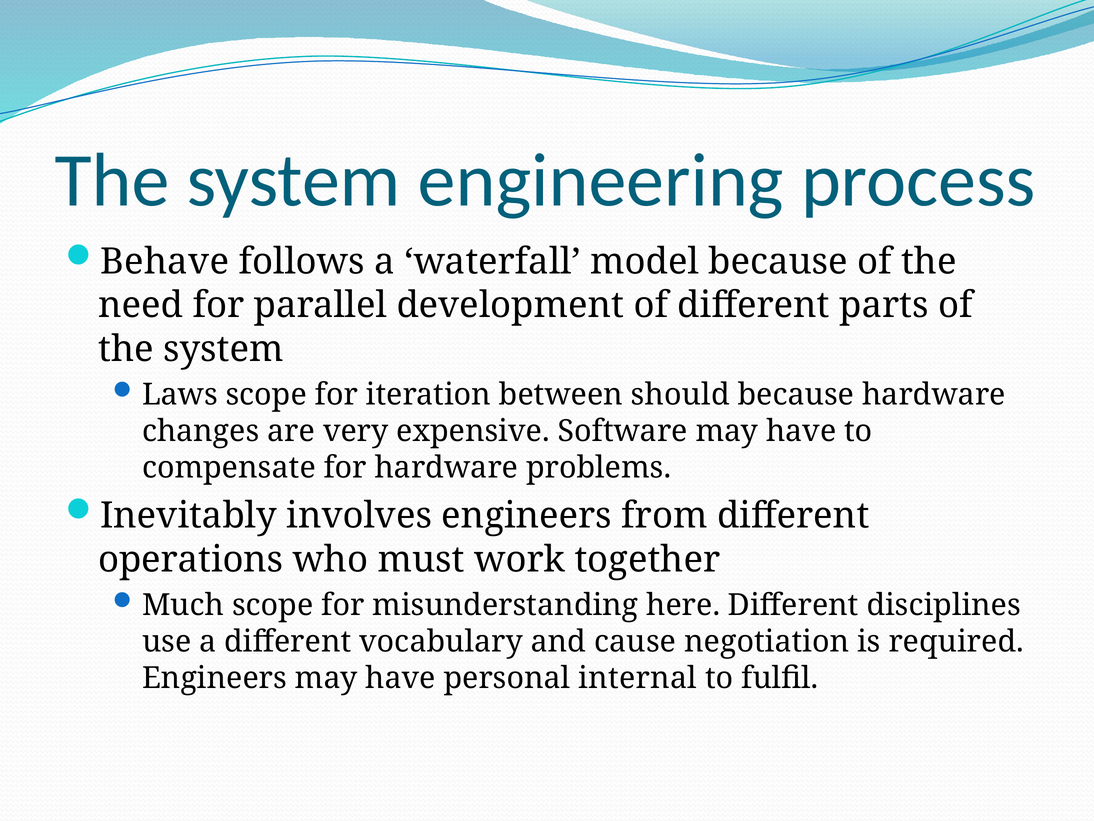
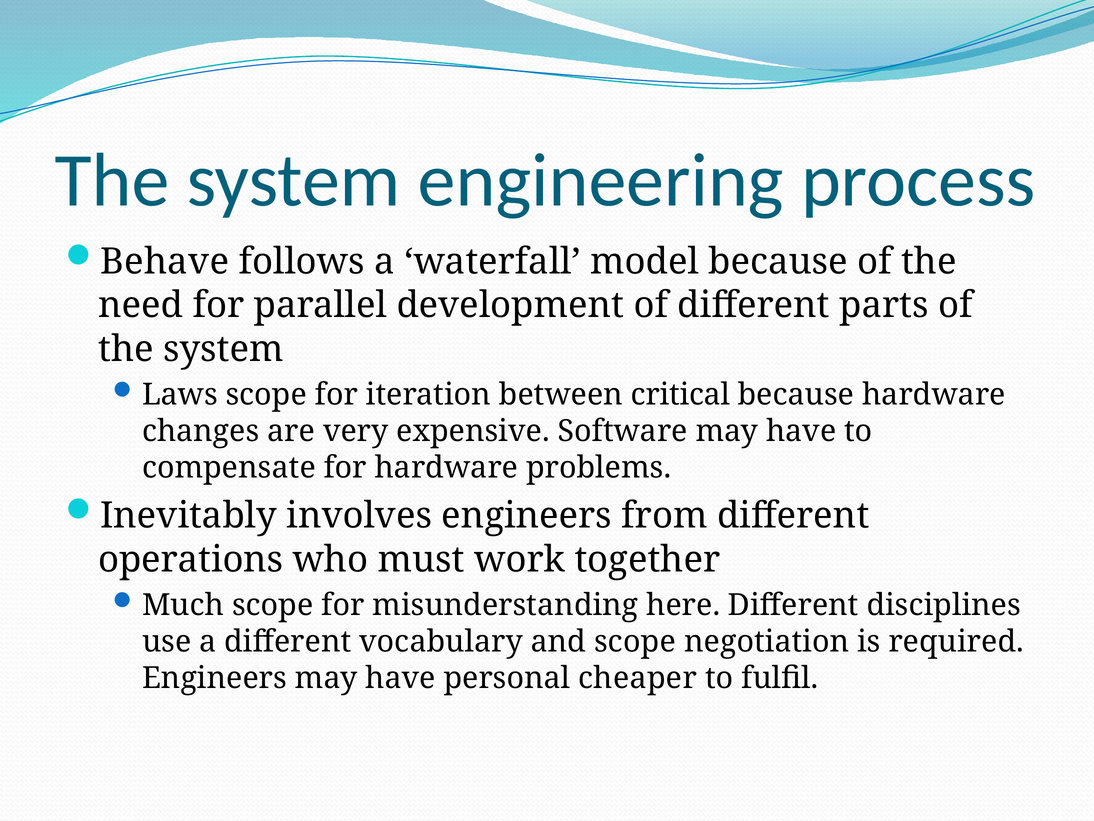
should: should -> critical (681, 395)
and cause: cause -> scope (635, 641)
internal: internal -> cheaper (638, 678)
